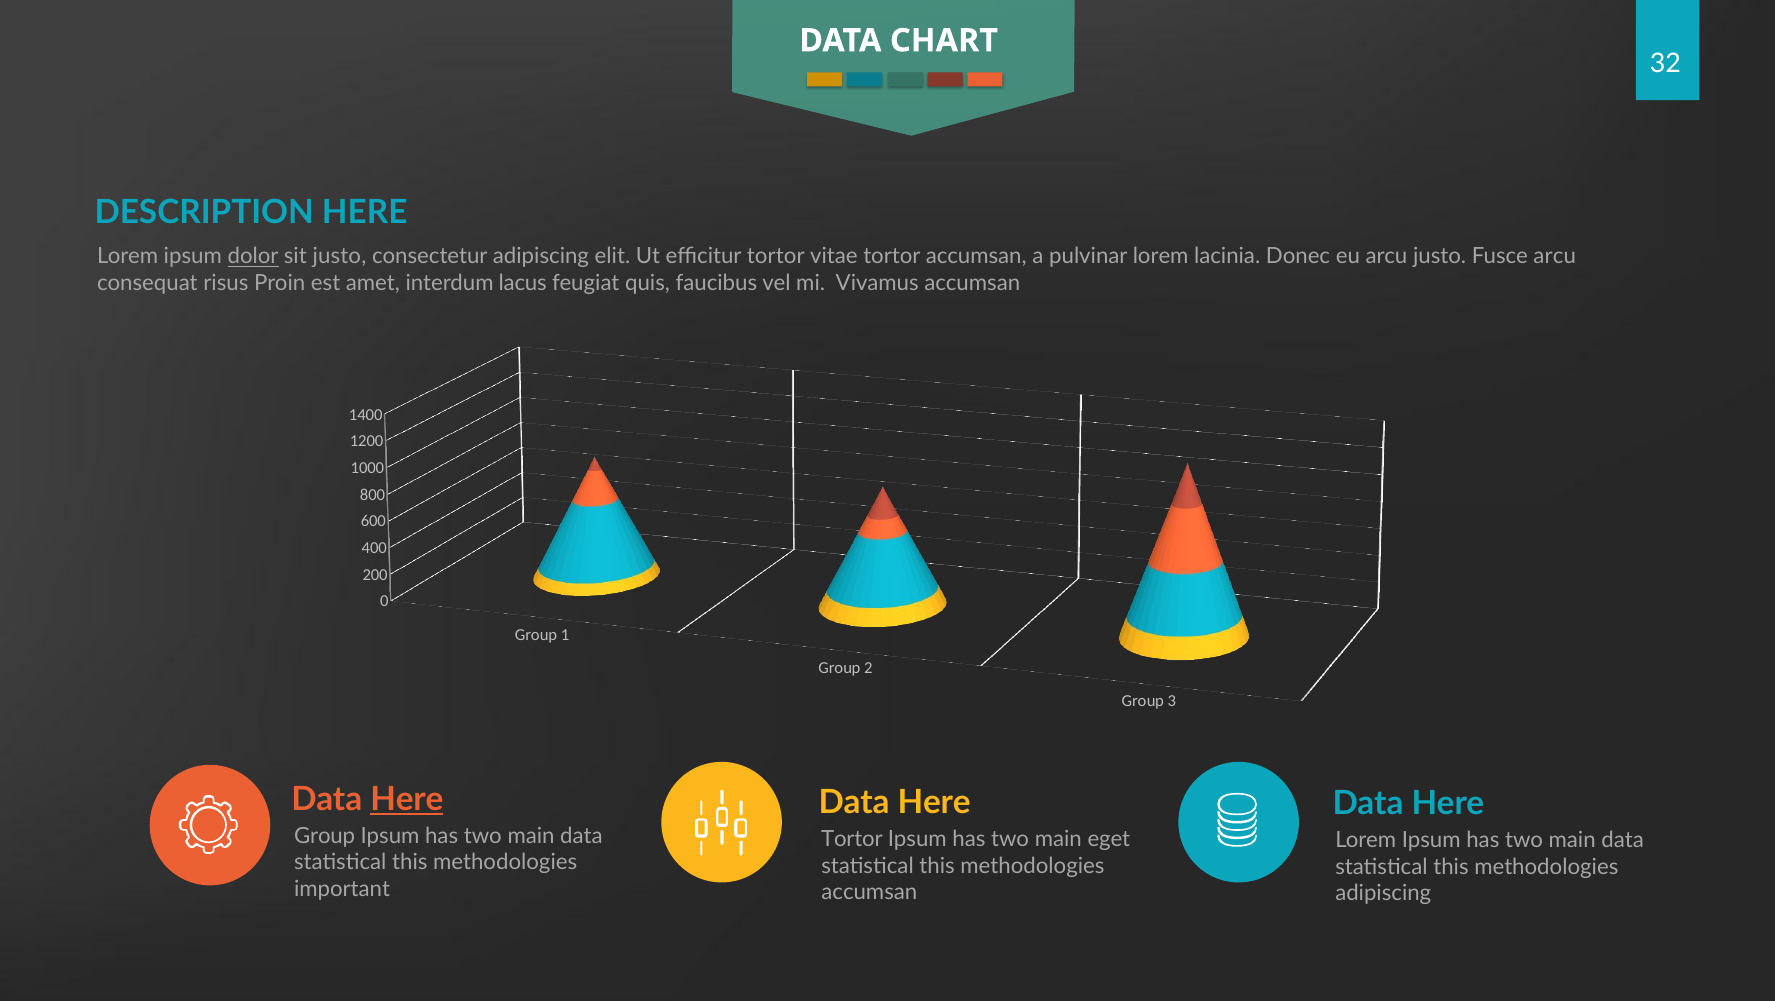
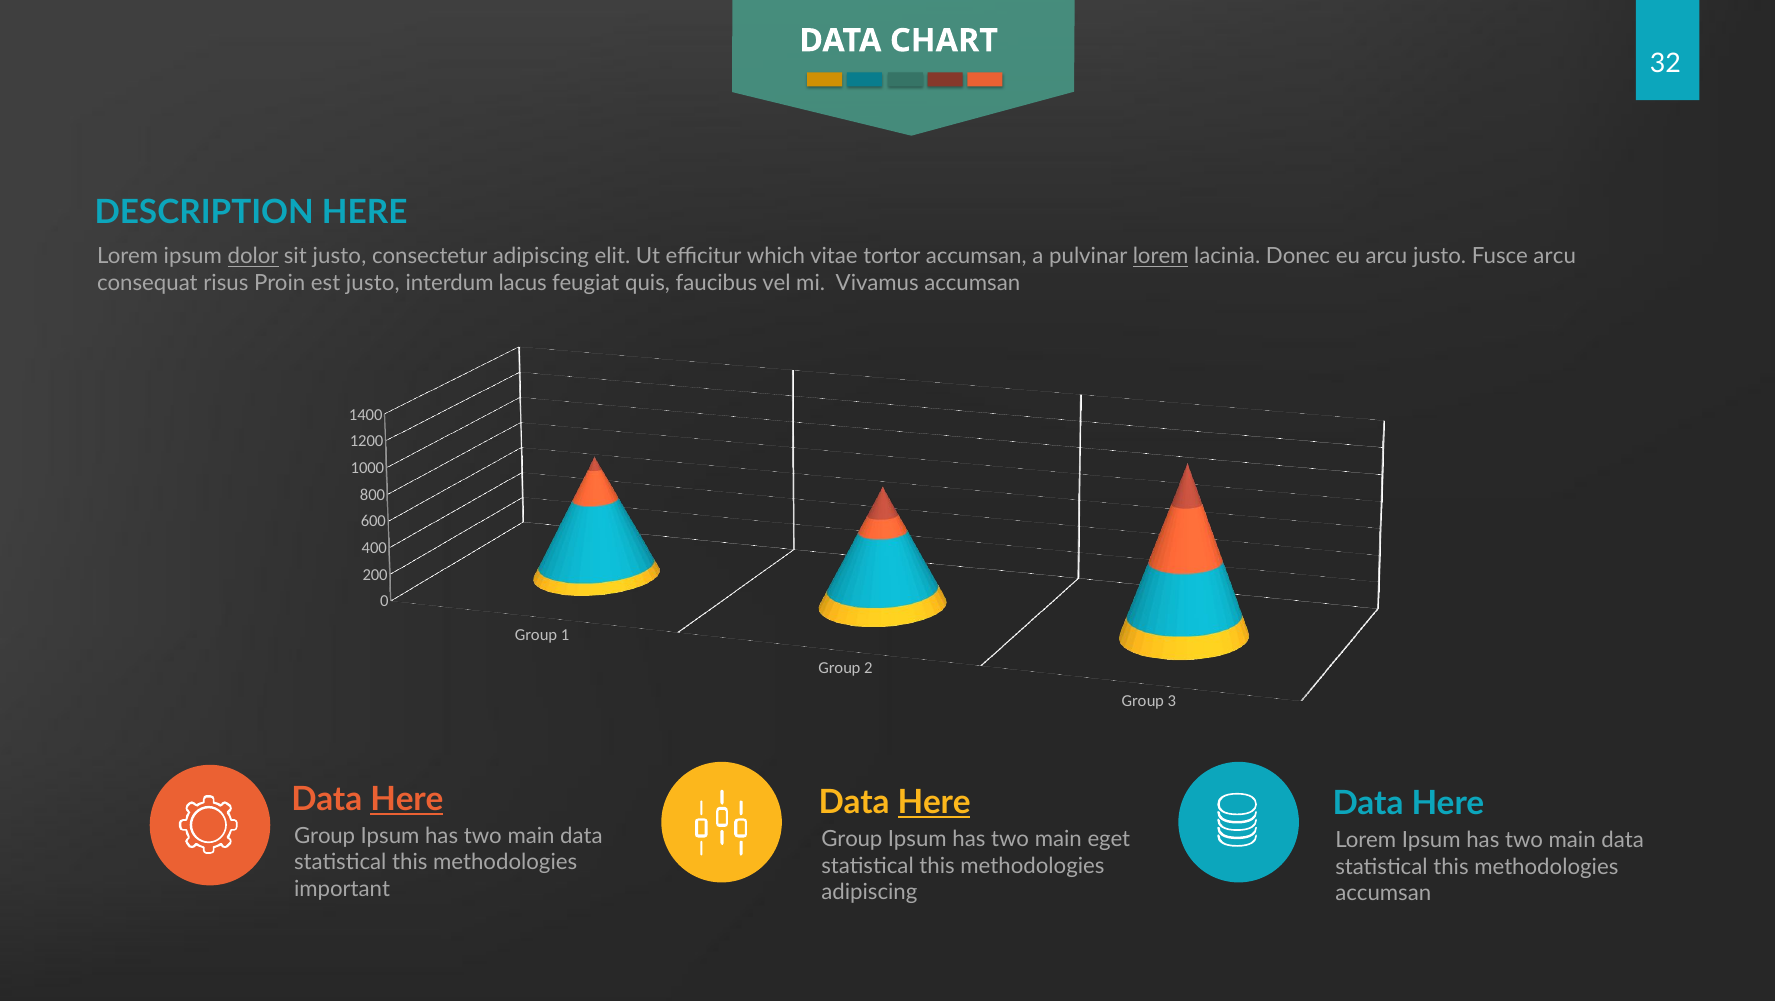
efficitur tortor: tortor -> which (776, 257)
lorem underline: none -> present (1161, 257)
est amet: amet -> justo (373, 283)
Here underline: none -> present (934, 802)
Tortor: Tortor -> Group (852, 839)
accumsan: accumsan -> adipiscing (869, 892)
adipiscing: adipiscing -> accumsan (1383, 893)
